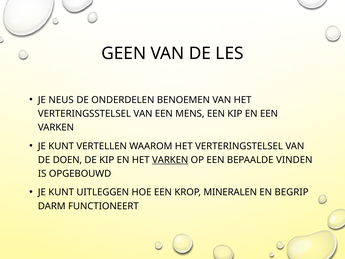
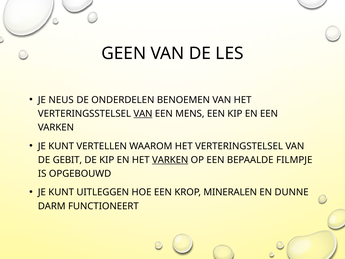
VAN underline: none -> present (143, 114)
DOEN: DOEN -> GEBIT (67, 160)
VINDEN: VINDEN -> FILMPJE (294, 160)
BEGRIP: BEGRIP -> DUNNE (292, 192)
